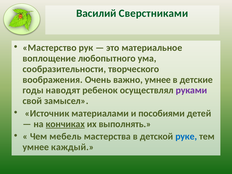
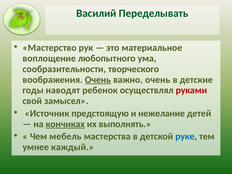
Сверстниками: Сверстниками -> Переделывать (154, 13)
Очень underline: none -> present (98, 80)
важно умнее: умнее -> очень (158, 80)
руками colour: purple -> red (191, 90)
материалами: материалами -> предстоящую (100, 113)
пособиями: пособиями -> нежелание (162, 113)
